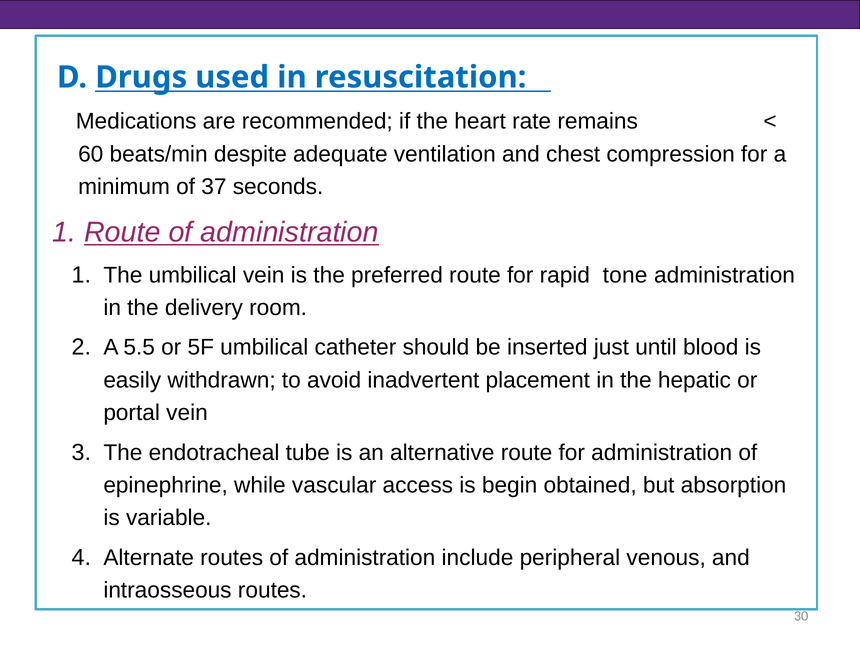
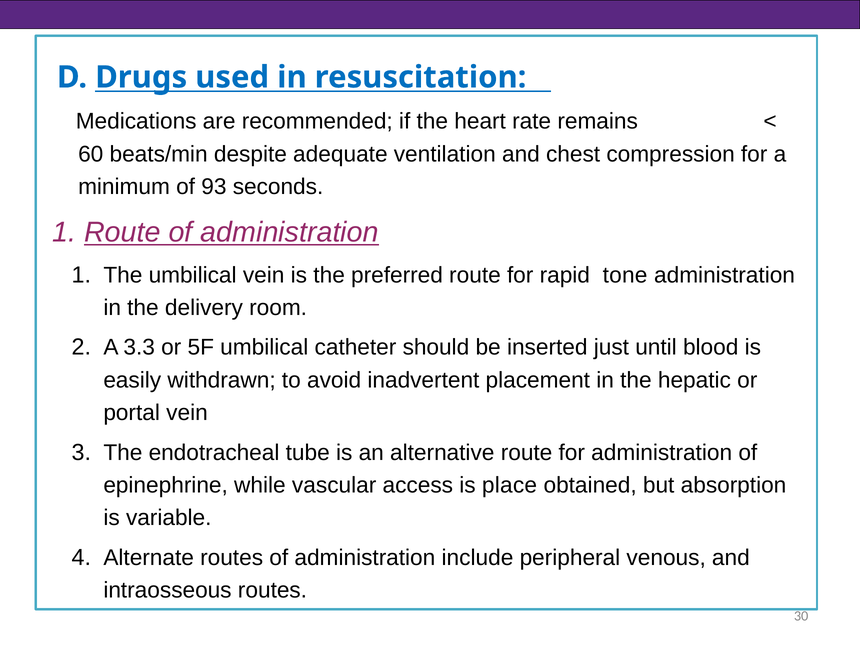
37: 37 -> 93 (214, 187)
5.5: 5.5 -> 3.3 (139, 347)
begin: begin -> place (510, 485)
